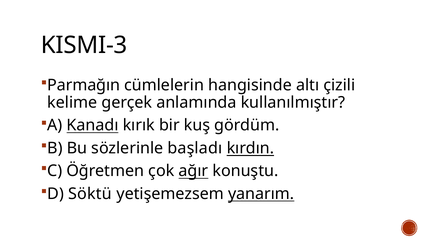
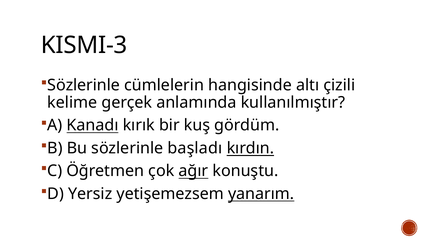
Parmağın: Parmağın -> Sözlerinle (84, 85)
Söktü: Söktü -> Yersiz (90, 193)
